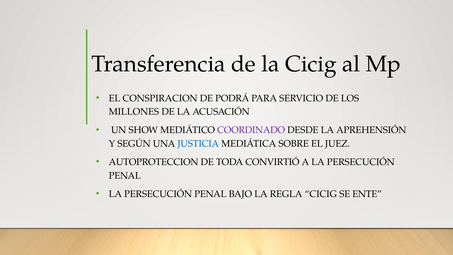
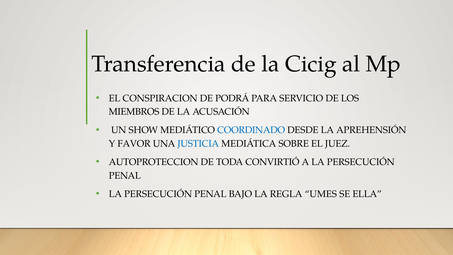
MILLONES: MILLONES -> MIEMBROS (134, 112)
COORDINADO colour: purple -> blue (251, 130)
SEGÚN: SEGÚN -> FAVOR (134, 144)
REGLA CICIG: CICIG -> UMES (321, 194)
ENTE: ENTE -> ELLA (367, 194)
